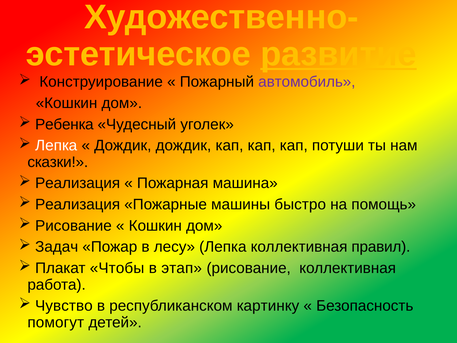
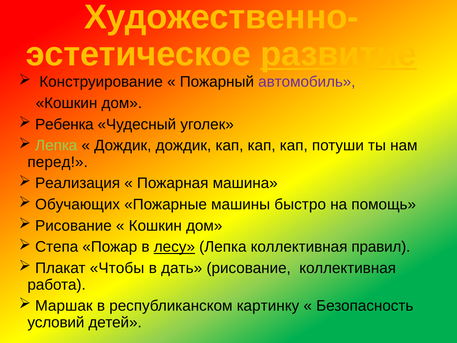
Лепка colour: white -> light green (56, 145)
сказки: сказки -> перед (58, 162)
Реализация: Реализация -> Обучающих (78, 204)
Задач: Задач -> Степа (57, 247)
лесу underline: none -> present (174, 247)
этап: этап -> дать (182, 268)
Чувство: Чувство -> Маршак (64, 306)
помогут: помогут -> условий (56, 322)
